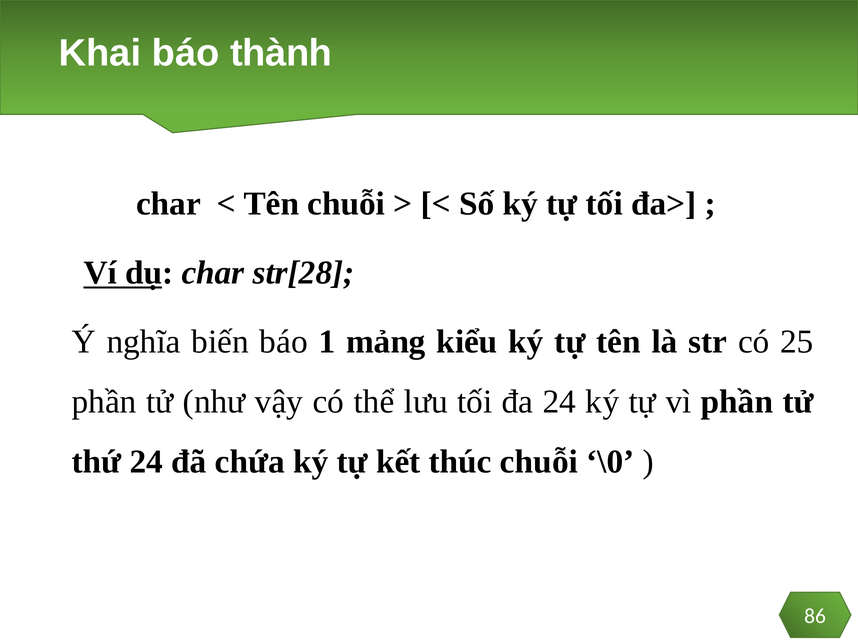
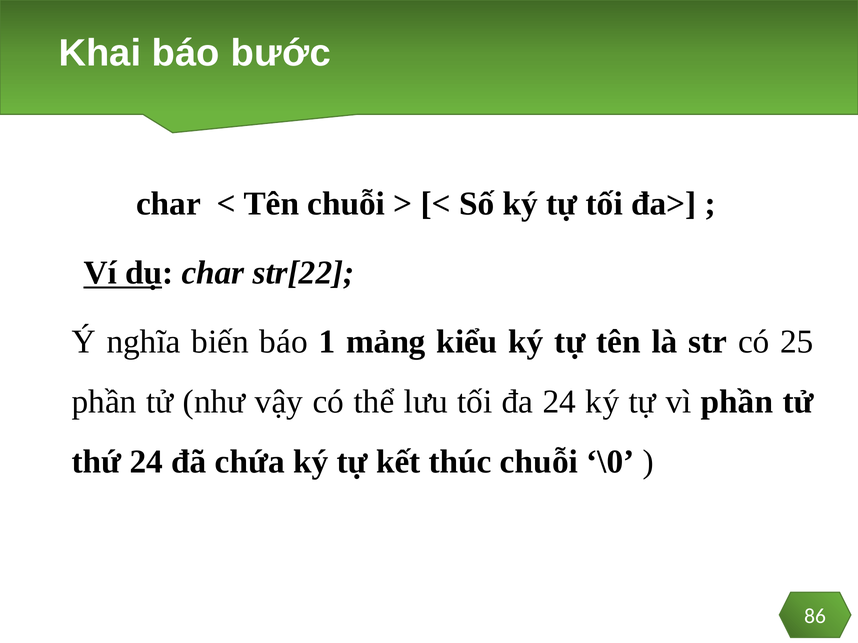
thành: thành -> bước (281, 53)
str[28: str[28 -> str[22 (304, 273)
